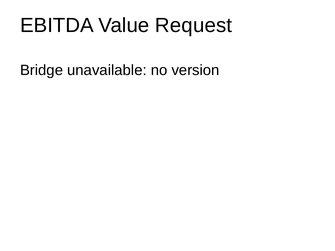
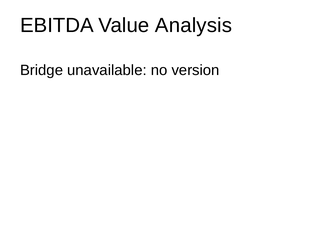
Request: Request -> Analysis (194, 25)
